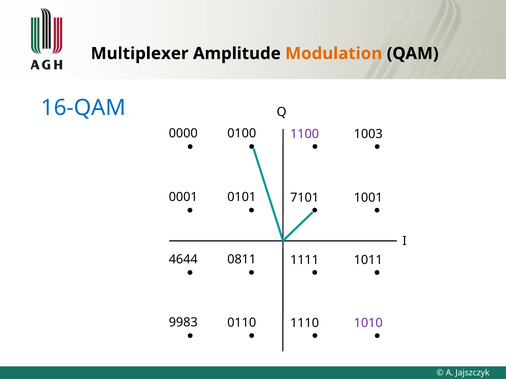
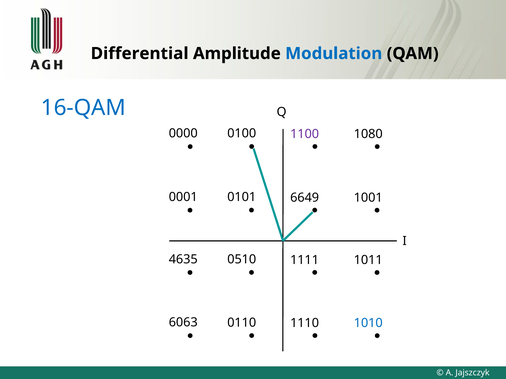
Multiplexer: Multiplexer -> Differential (140, 54)
Modulation colour: orange -> blue (334, 54)
1003: 1003 -> 1080 (368, 134)
7101: 7101 -> 6649 (305, 198)
4644: 4644 -> 4635 (183, 260)
0811: 0811 -> 0510 (242, 260)
9983: 9983 -> 6063 (183, 323)
1010 colour: purple -> blue (368, 323)
